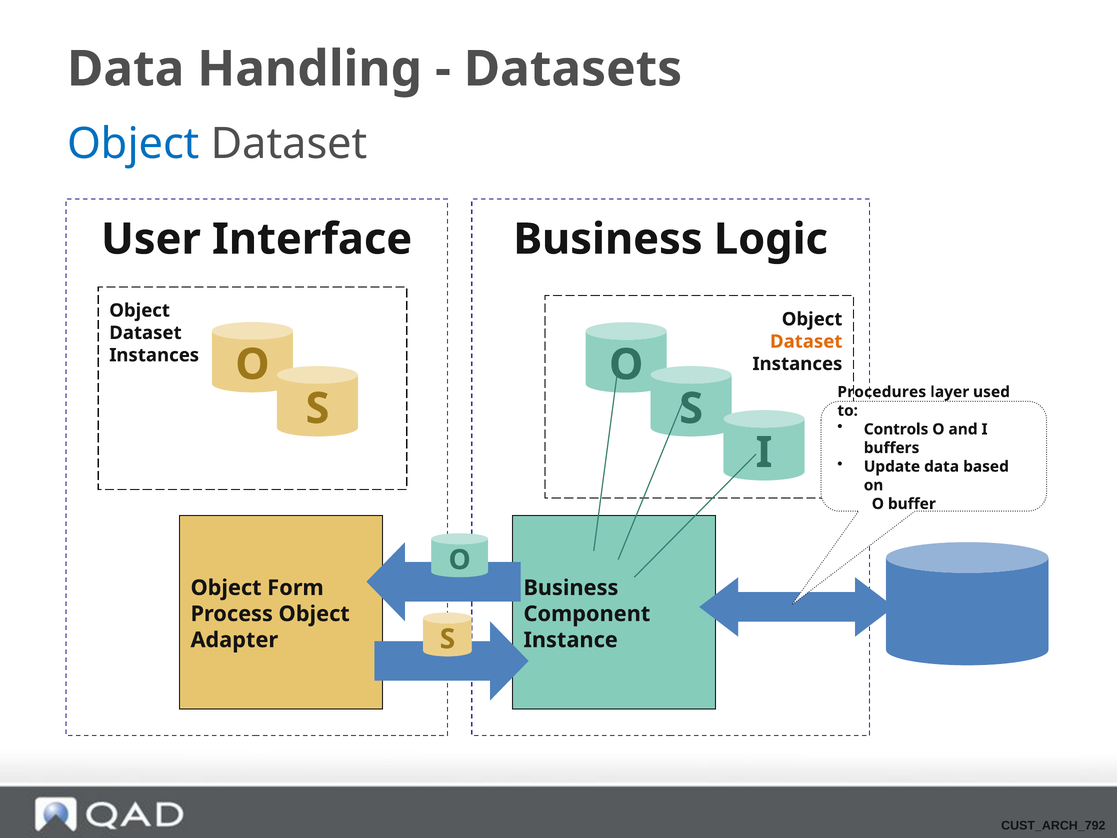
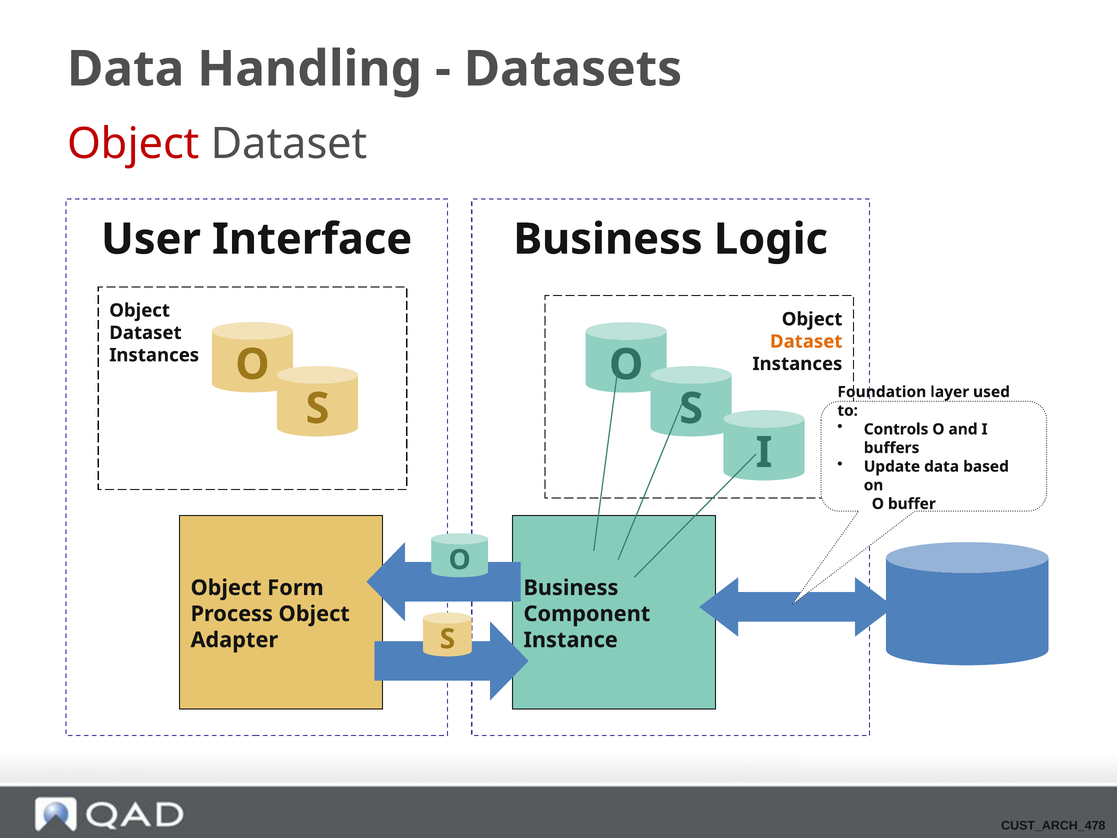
Object colour: blue -> red (133, 144)
Procedures: Procedures -> Foundation (882, 392)
CUST_ARCH_792: CUST_ARCH_792 -> CUST_ARCH_478 (1053, 826)
